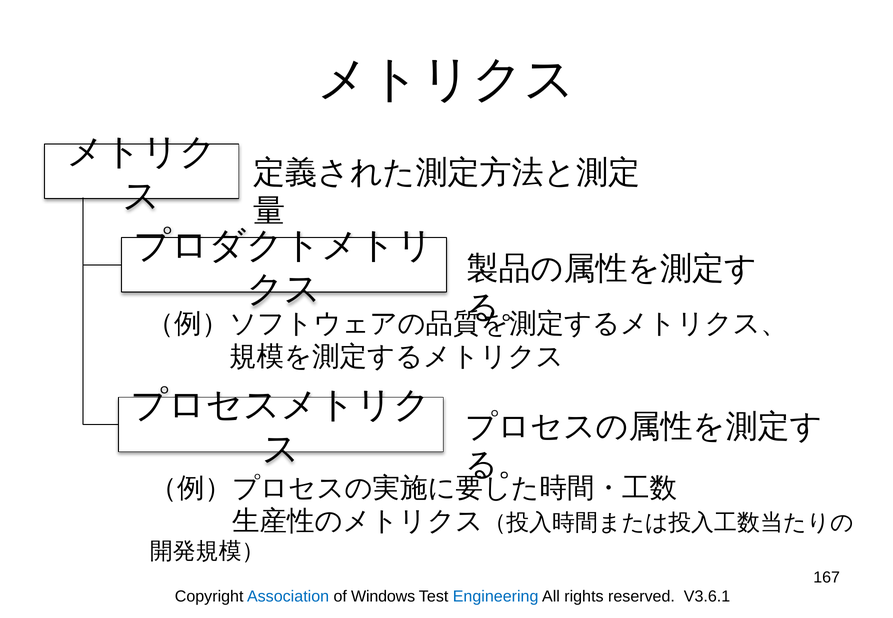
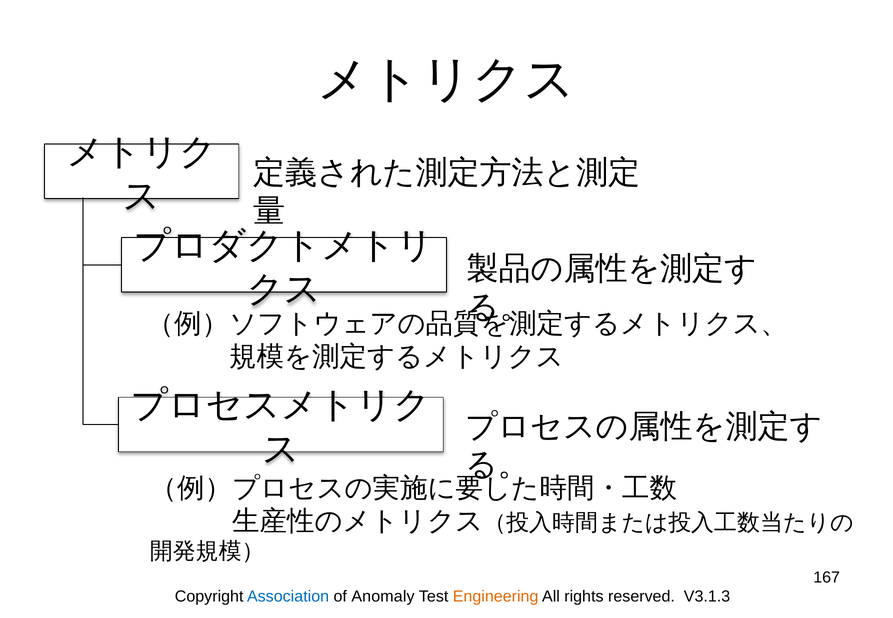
Windows: Windows -> Anomaly (383, 597)
Engineering colour: blue -> orange (496, 597)
V3.6.1: V3.6.1 -> V3.1.3 (707, 597)
